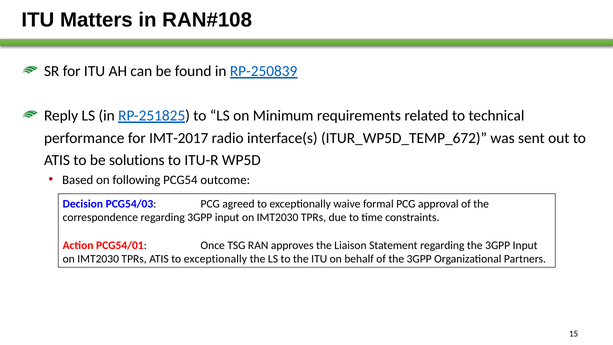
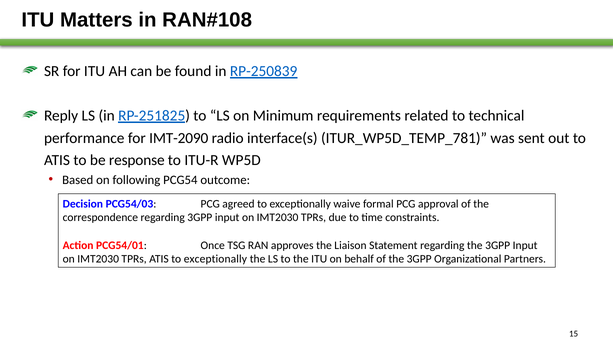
IMT-2017: IMT-2017 -> IMT-2090 (179, 138)
ITUR_WP5D_TEMP_672: ITUR_WP5D_TEMP_672 -> ITUR_WP5D_TEMP_781 (404, 138)
solutions: solutions -> response (137, 160)
